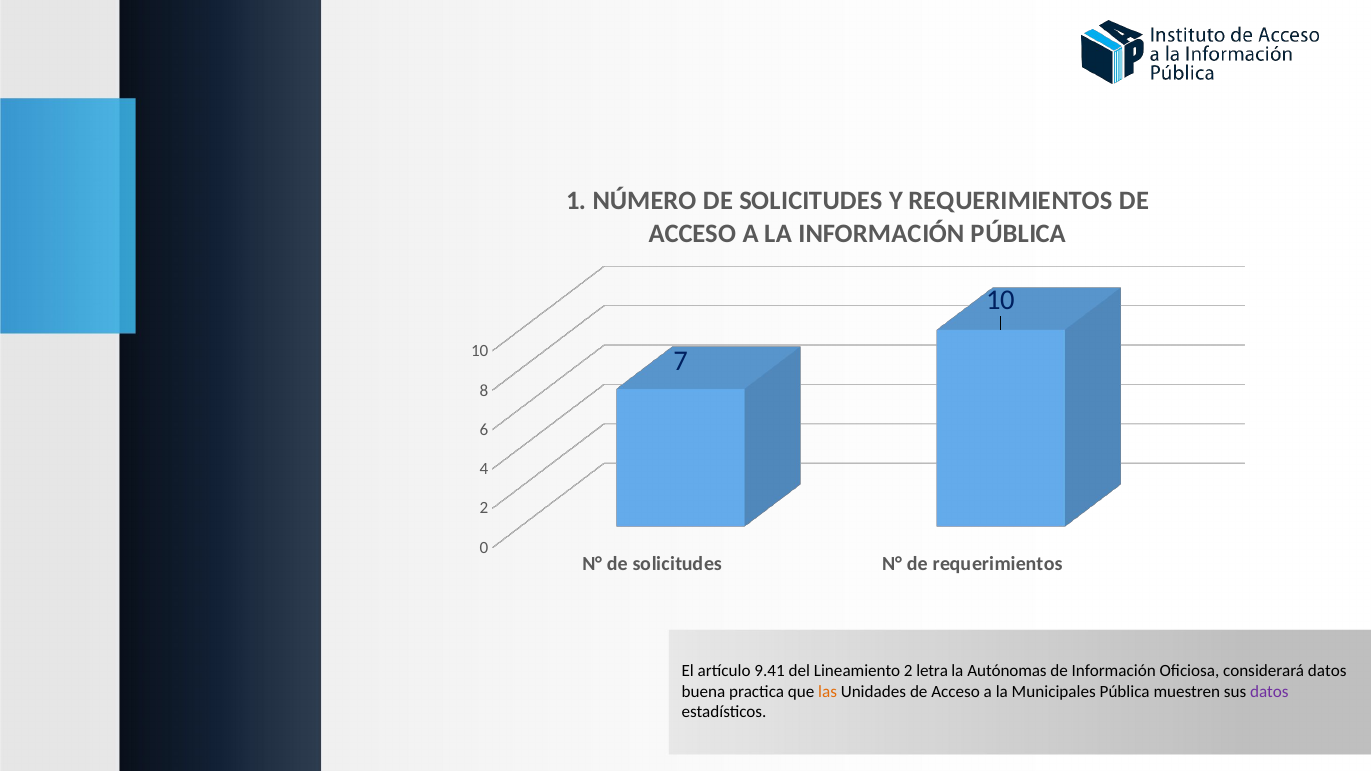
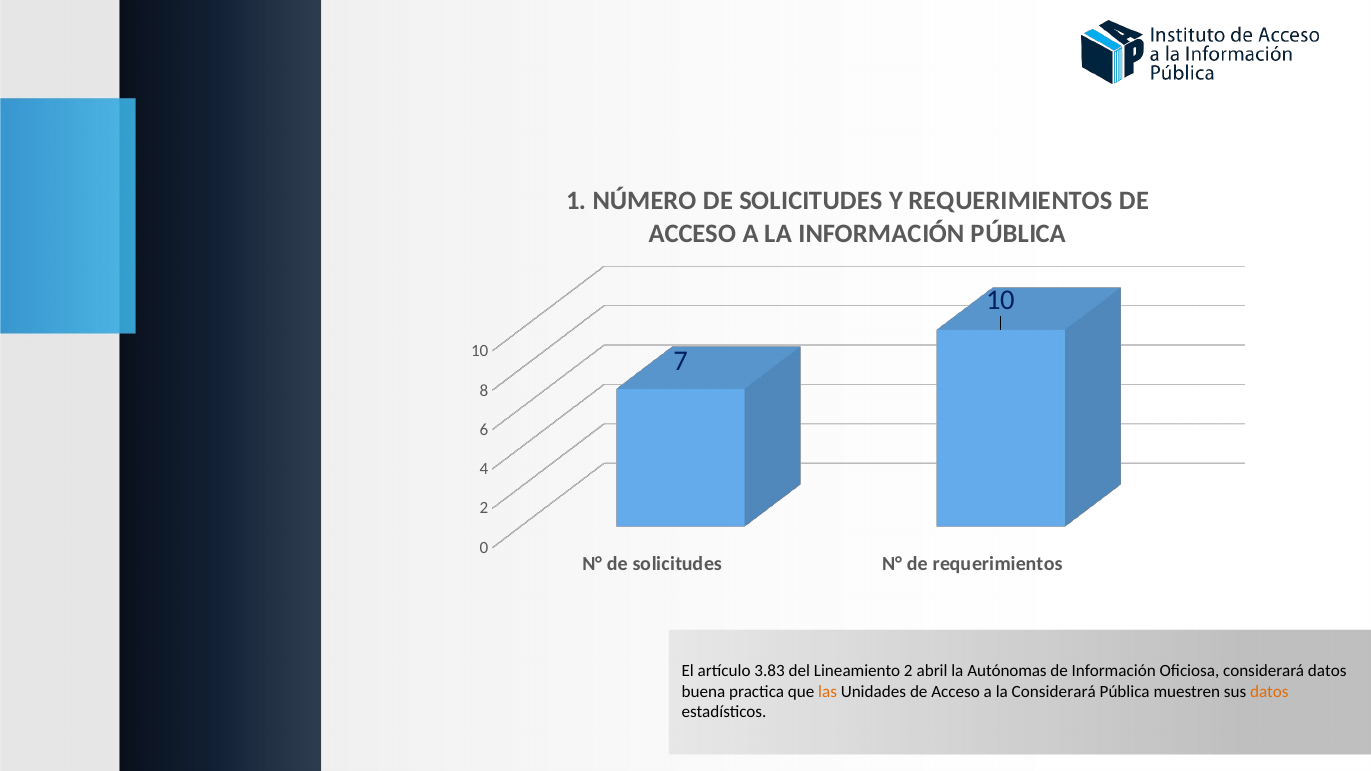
9.41: 9.41 -> 3.83 (770, 671)
letra: letra -> abril (932, 671)
la Municipales: Municipales -> Considerará (1054, 692)
datos colour: purple -> orange (1269, 692)
